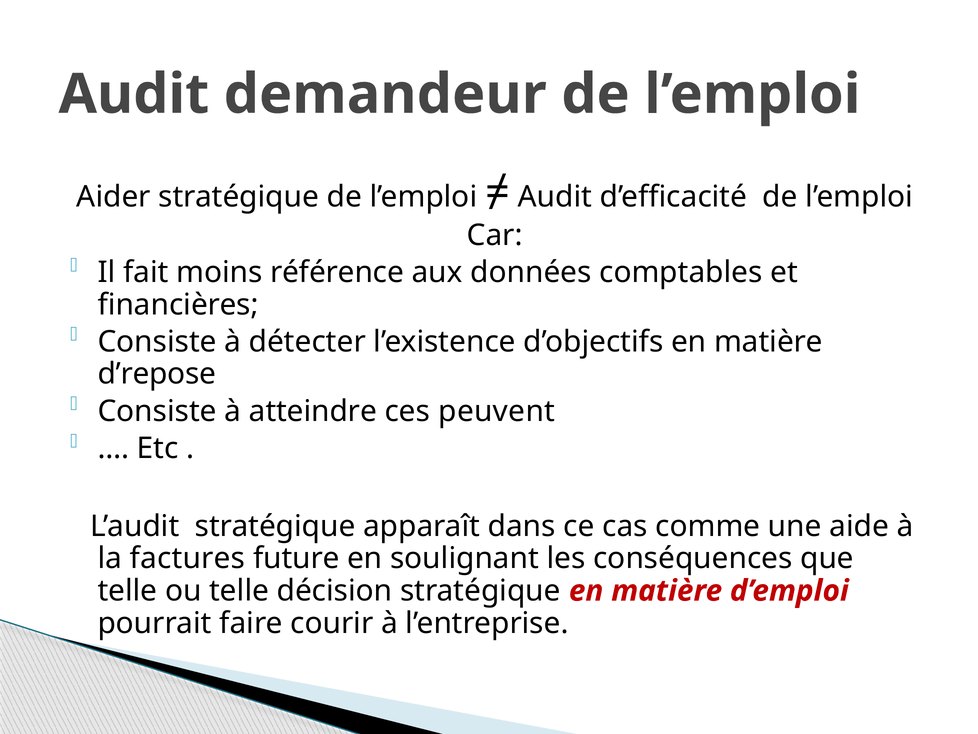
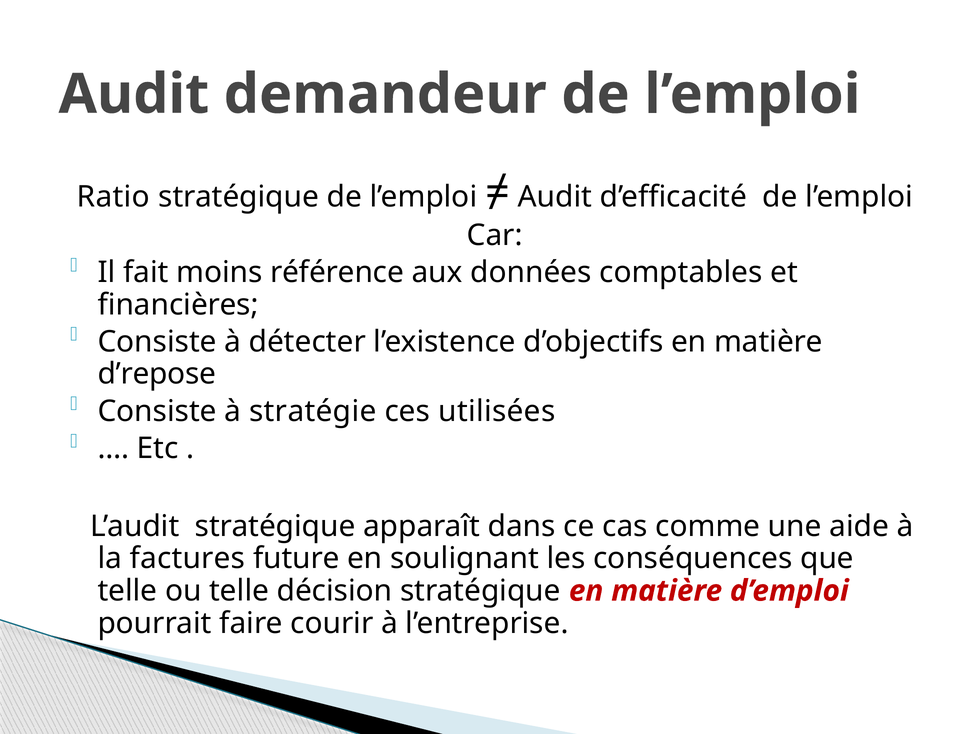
Aider: Aider -> Ratio (113, 197)
atteindre: atteindre -> stratégie (313, 411)
peuvent: peuvent -> utilisées (497, 411)
